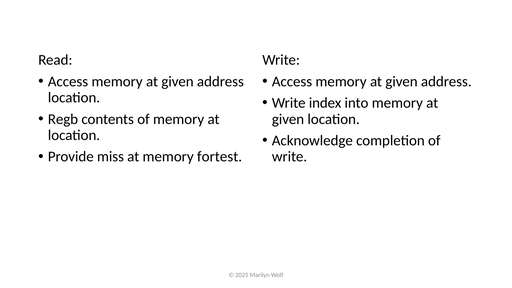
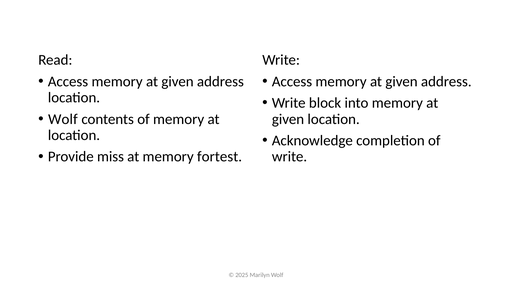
index: index -> block (325, 103)
Regb: Regb -> Wolf (63, 119)
